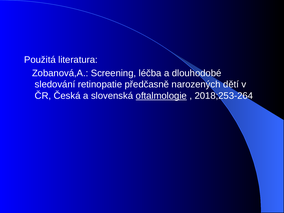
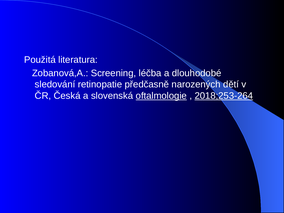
2018;253-264 underline: none -> present (224, 96)
